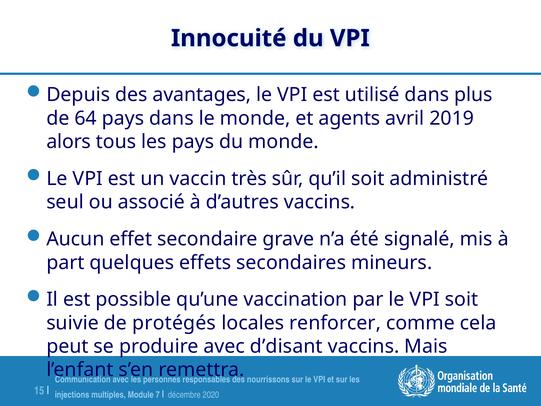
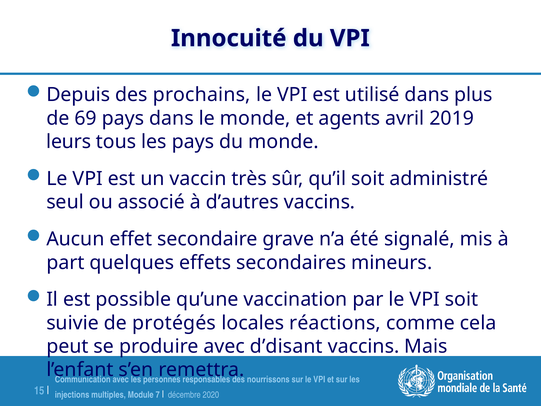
avantages: avantages -> prochains (202, 95)
64: 64 -> 69 (86, 118)
alors: alors -> leurs (69, 142)
renforcer: renforcer -> réactions (335, 323)
